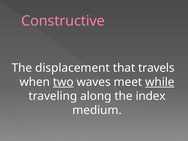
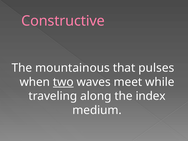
displacement: displacement -> mountainous (72, 68)
travels: travels -> pulses (156, 68)
while underline: present -> none (160, 82)
